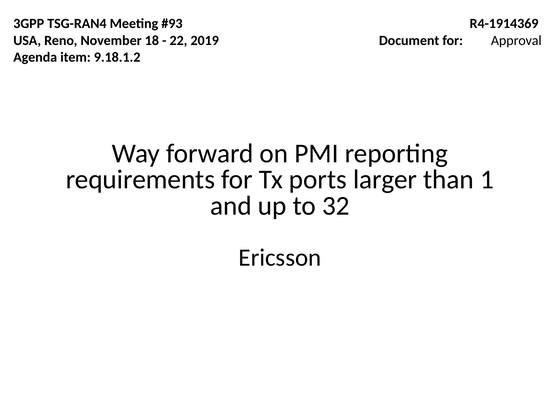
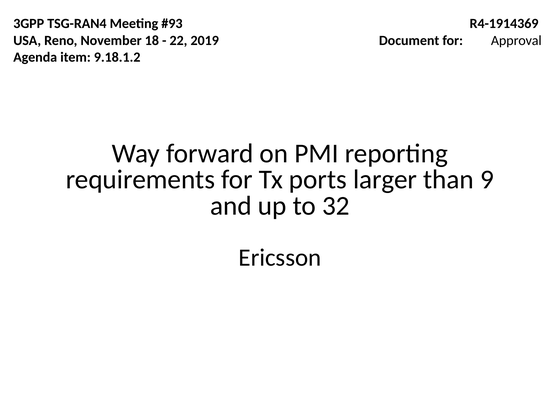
1: 1 -> 9 (487, 180)
